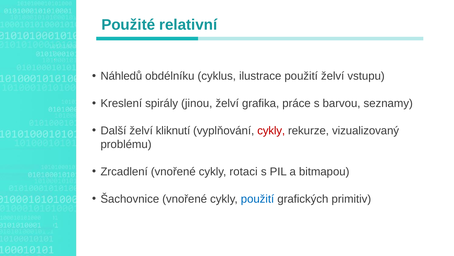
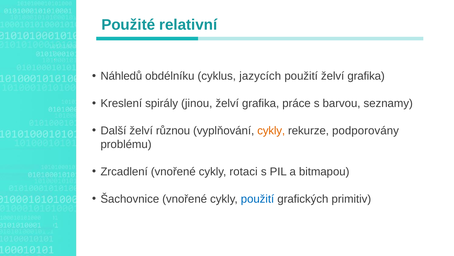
ilustrace: ilustrace -> jazycích (260, 76)
použití želví vstupu: vstupu -> grafika (366, 76)
kliknutí: kliknutí -> různou (173, 131)
cykly colour: red -> orange (271, 131)
vizualizovaný: vizualizovaný -> podporovány (365, 131)
